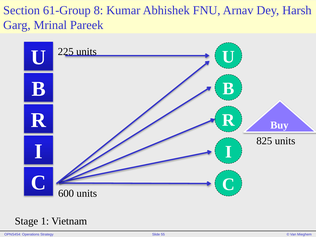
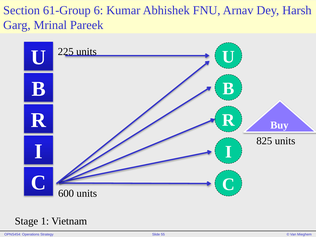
8: 8 -> 6 (98, 10)
